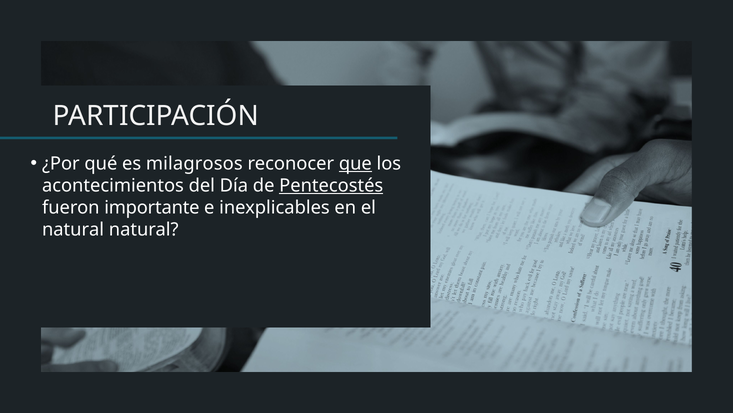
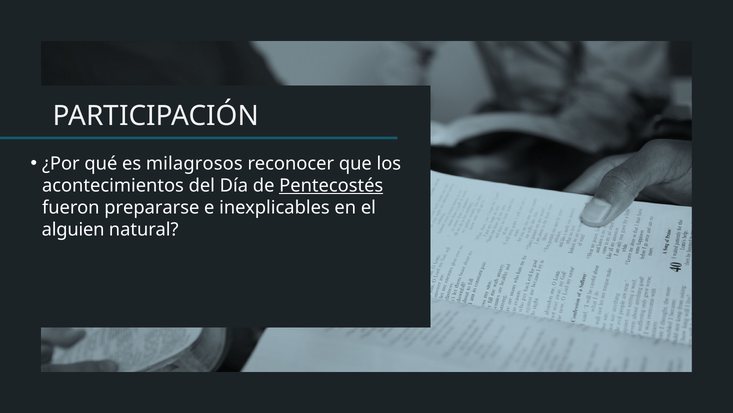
que underline: present -> none (355, 163)
importante: importante -> prepararse (152, 207)
natural: natural -> alguien (73, 229)
